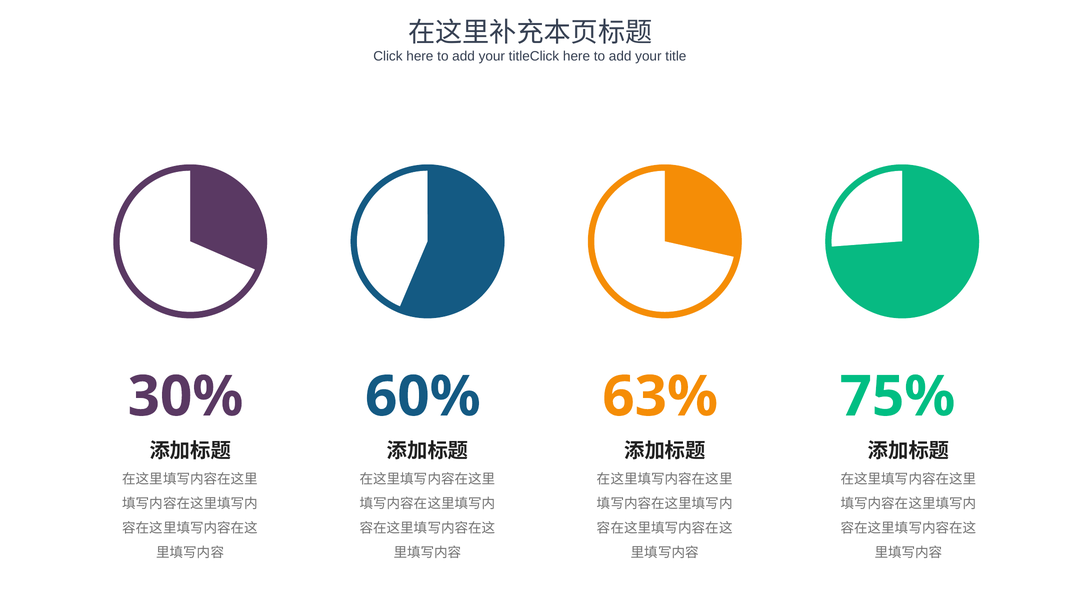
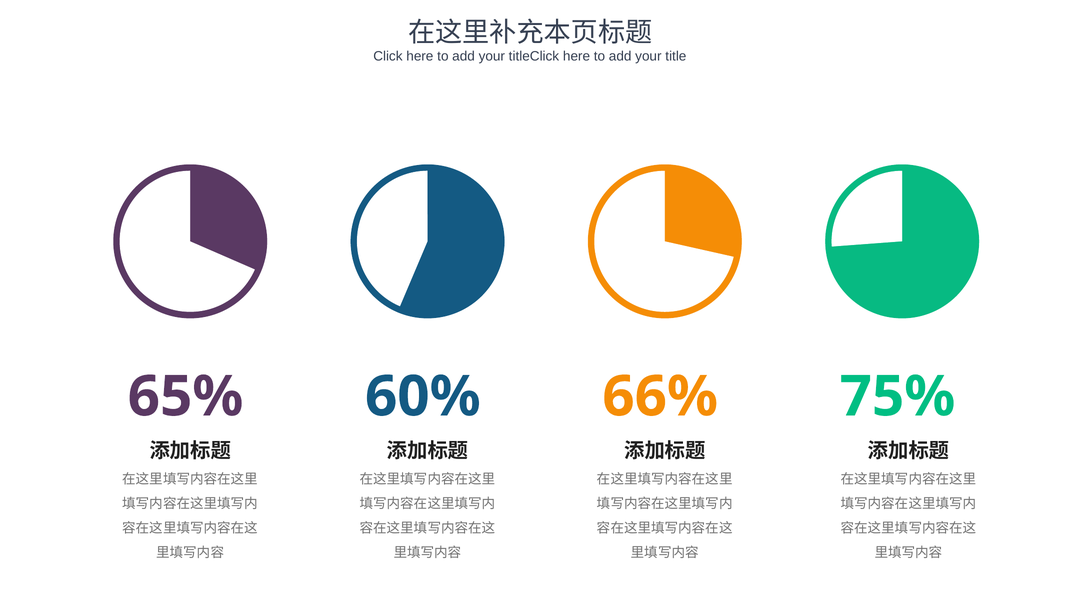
30%: 30% -> 65% (186, 397)
63%: 63% -> 66% (660, 397)
